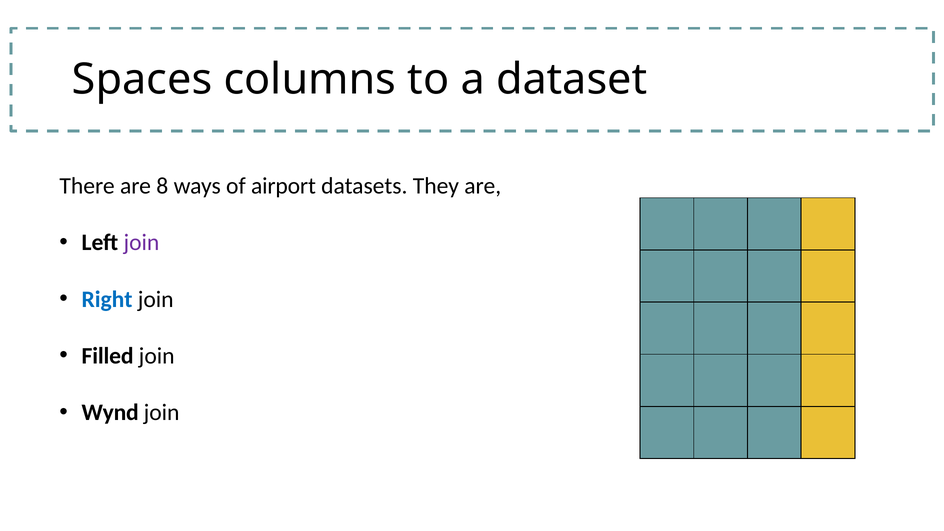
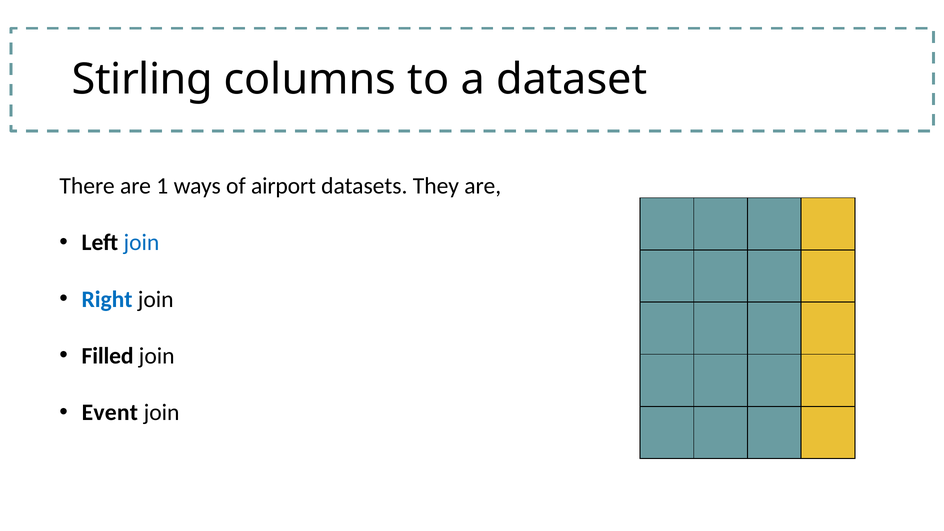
Spaces: Spaces -> Stirling (142, 79)
8: 8 -> 1 (162, 186)
join colour: purple -> blue (141, 243)
Wynd: Wynd -> Event (110, 413)
